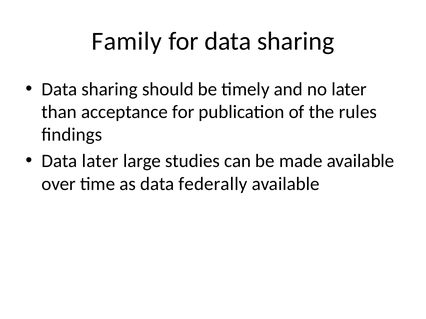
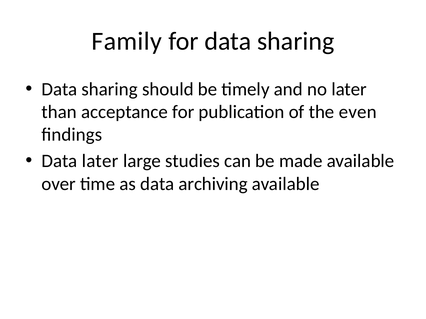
rules: rules -> even (358, 112)
federally: federally -> archiving (213, 184)
